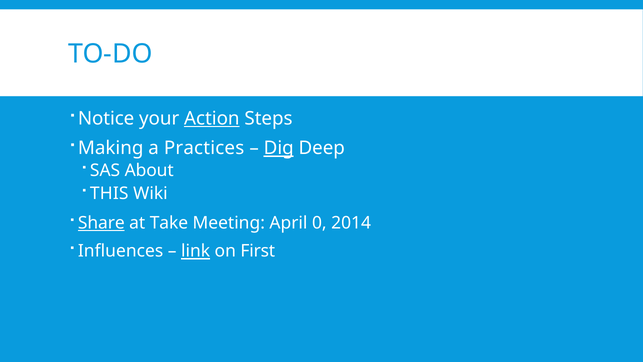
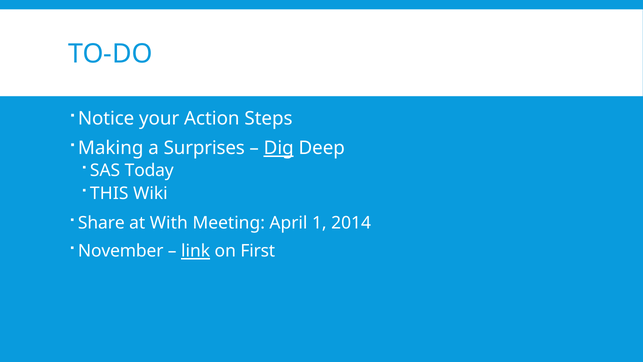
Action underline: present -> none (212, 118)
Practices: Practices -> Surprises (204, 148)
About: About -> Today (149, 170)
Share underline: present -> none (101, 223)
Take: Take -> With (169, 223)
0: 0 -> 1 (319, 223)
Influences: Influences -> November (121, 251)
